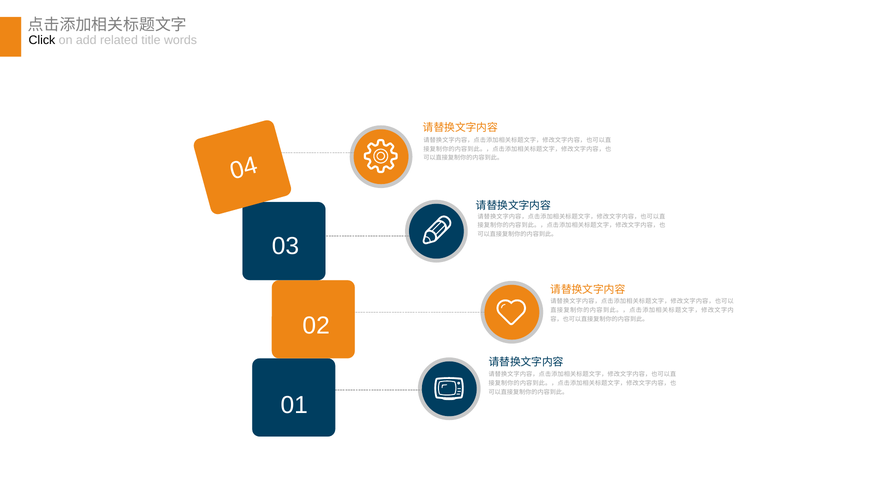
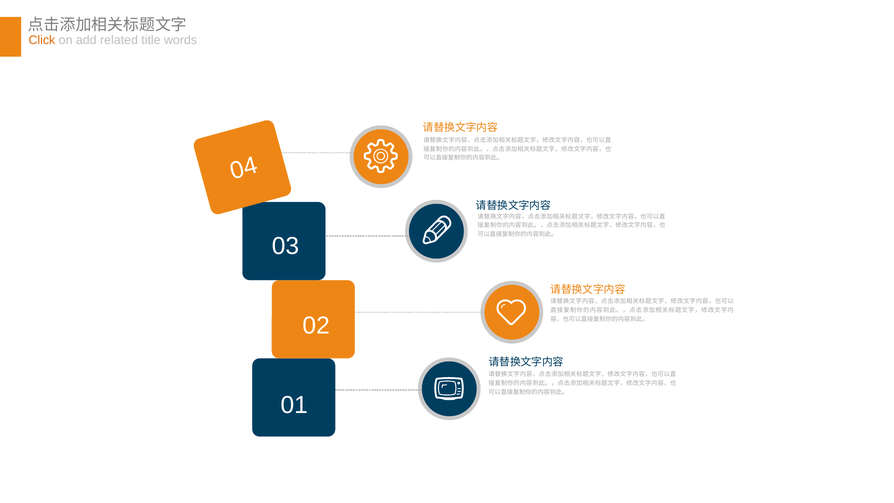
Click colour: black -> orange (42, 40)
